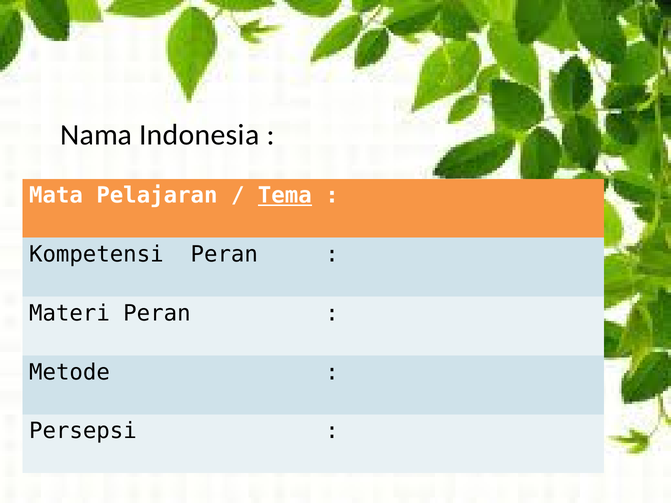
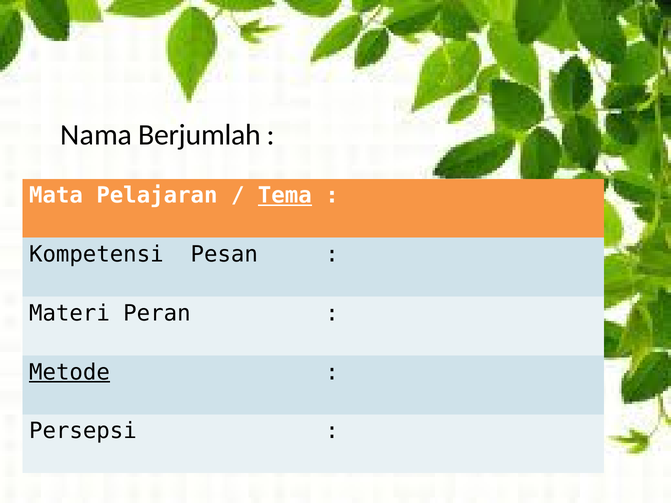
Indonesia: Indonesia -> Berjumlah (200, 135)
Kompetensi Peran: Peran -> Pesan (224, 255)
Metode underline: none -> present (69, 372)
